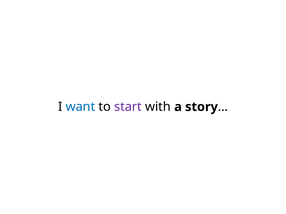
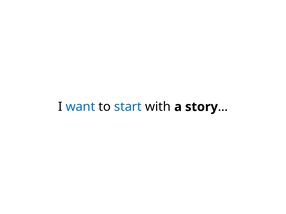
start colour: purple -> blue (128, 107)
